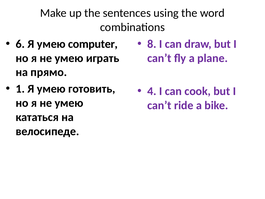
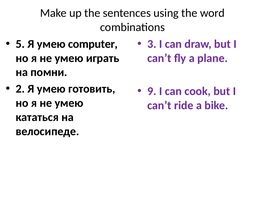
6: 6 -> 5 (20, 44)
8: 8 -> 3 (152, 44)
прямо: прямо -> помни (49, 72)
1: 1 -> 2 (20, 89)
4: 4 -> 9 (152, 91)
